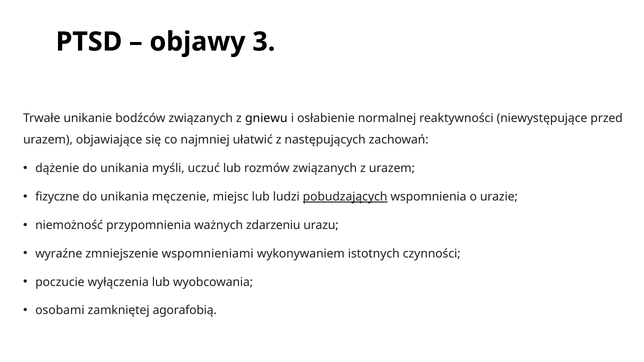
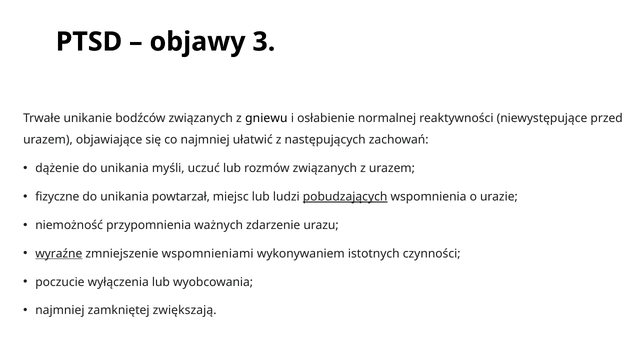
męczenie: męczenie -> powtarzał (181, 197)
zdarzeniu: zdarzeniu -> zdarzenie (273, 225)
wyraźne underline: none -> present (59, 254)
osobami: osobami -> najmniej (60, 311)
agorafobią: agorafobią -> zwiększają (185, 311)
